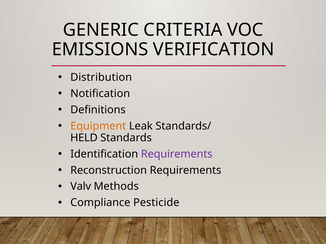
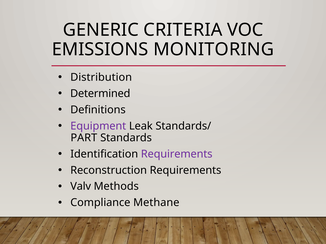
VERIFICATION: VERIFICATION -> MONITORING (214, 50)
Notification: Notification -> Determined (100, 94)
Equipment colour: orange -> purple (98, 126)
HELD: HELD -> PART (84, 138)
Pesticide: Pesticide -> Methane (156, 203)
